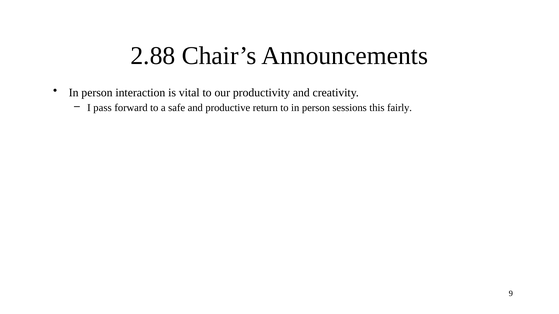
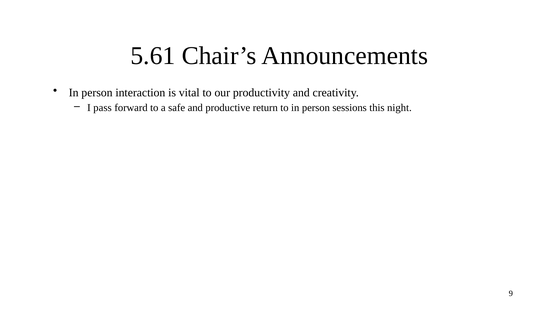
2.88: 2.88 -> 5.61 (153, 56)
fairly: fairly -> night (399, 108)
